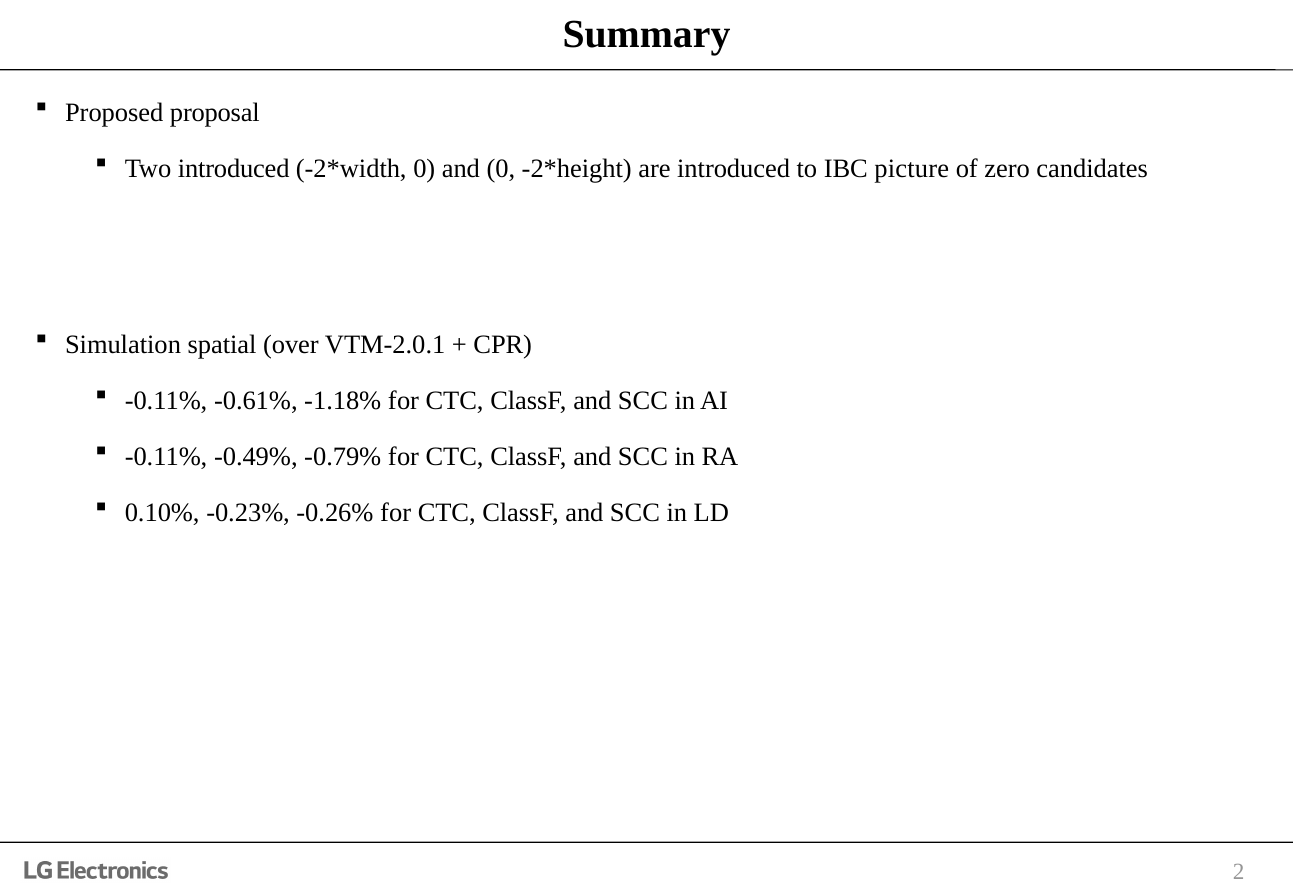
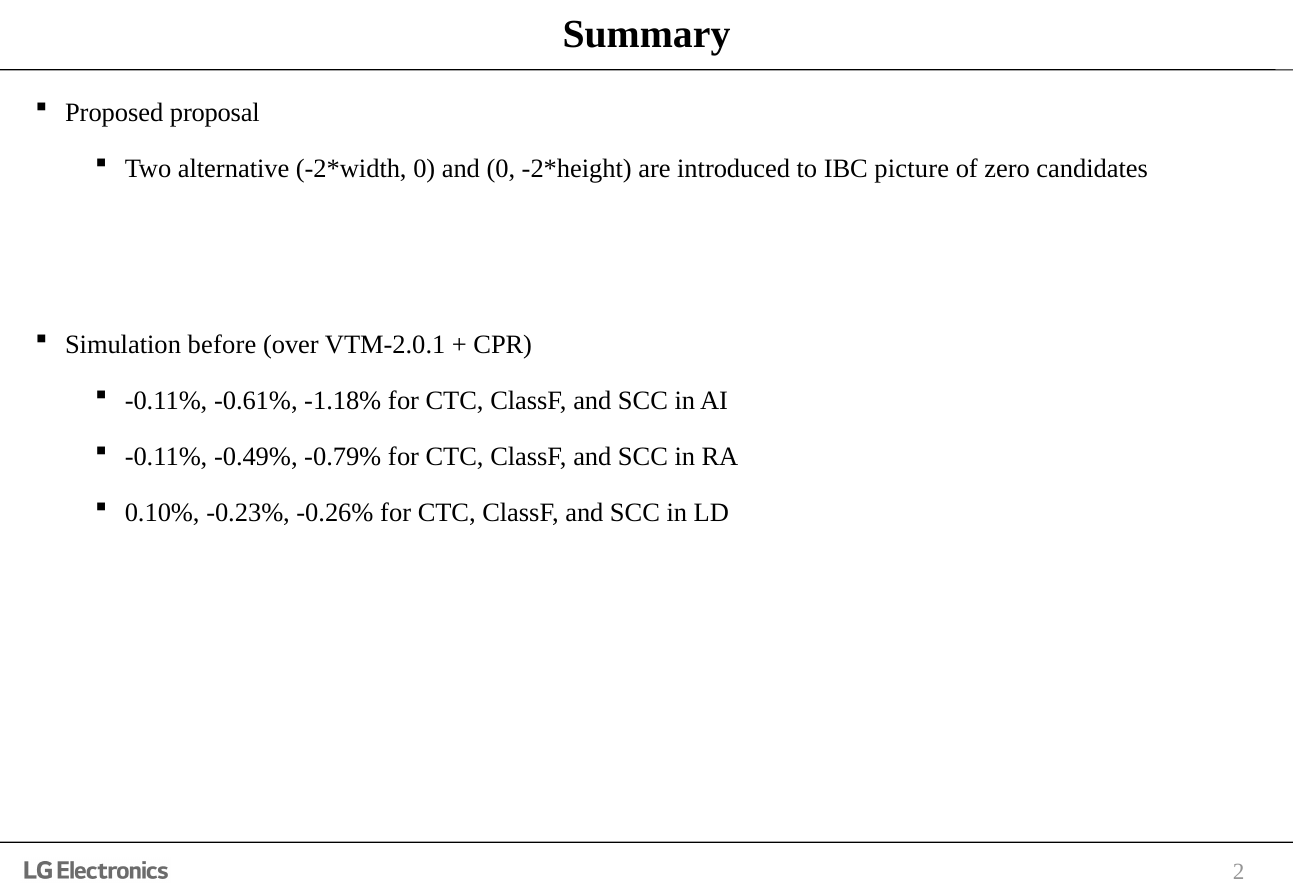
Two introduced: introduced -> alternative (234, 168)
spatial: spatial -> before (222, 345)
